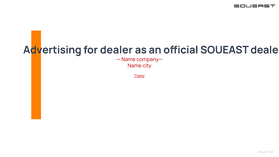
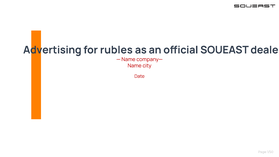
for dealer: dealer -> rubles (116, 50)
